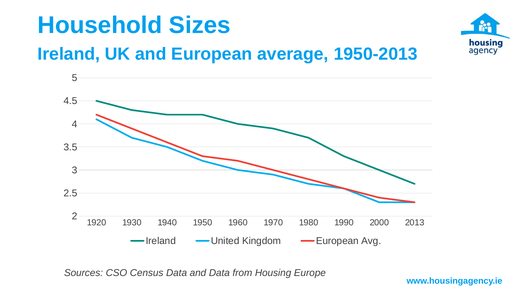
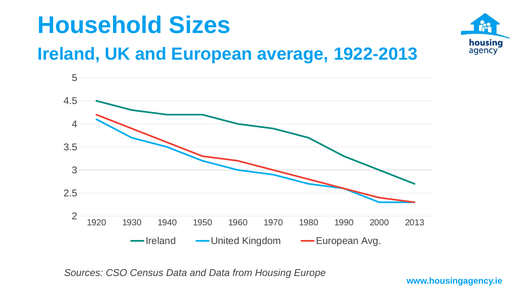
1950-2013: 1950-2013 -> 1922-2013 (376, 54)
